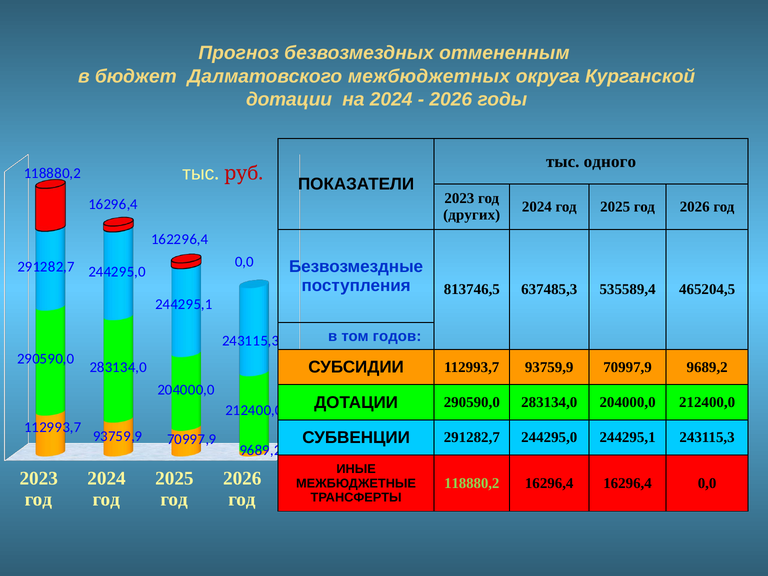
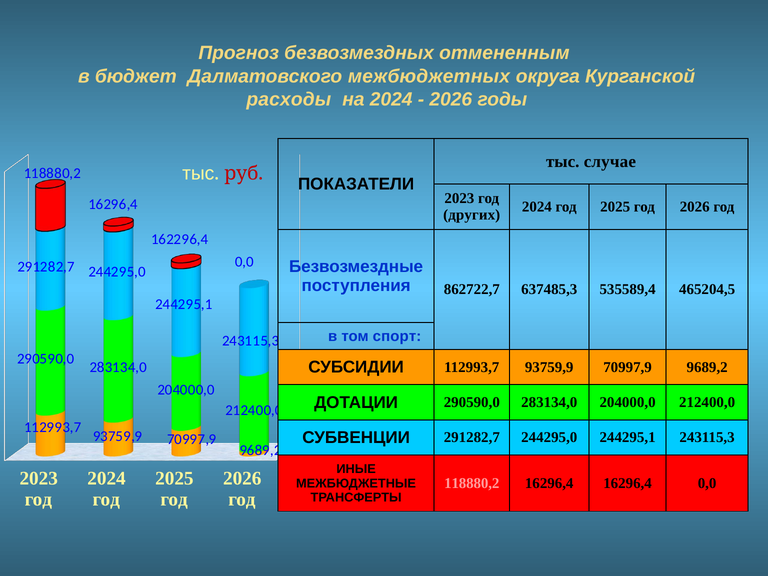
дотации: дотации -> расходы (289, 99)
одного: одного -> случае (610, 161)
813746,5: 813746,5 -> 862722,7 (472, 290)
годов: годов -> спорт (397, 336)
118880,2 colour: light green -> pink (472, 483)
